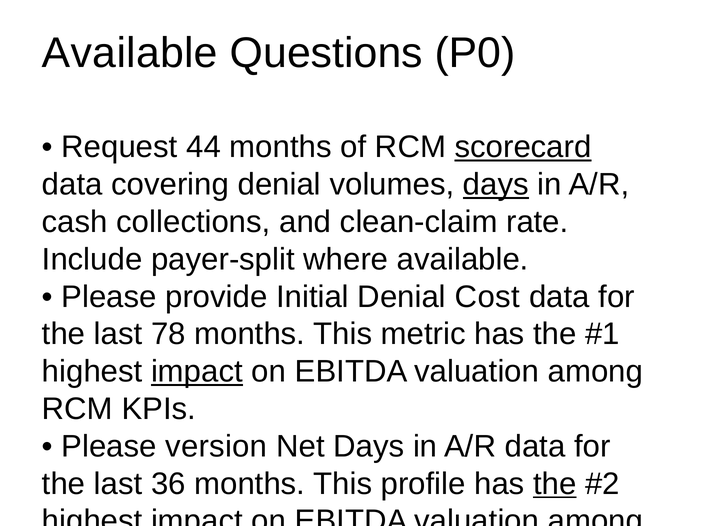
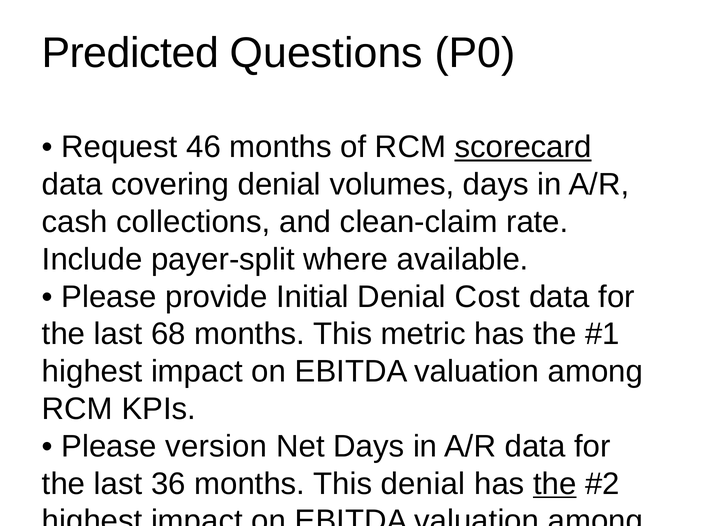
Available: Available -> Predicted (130, 53)
44: 44 -> 46 (203, 147)
days underline: present -> none (496, 184)
78: 78 -> 68 (168, 334)
impact underline: present -> none (197, 371)
This profile: profile -> denial (423, 484)
